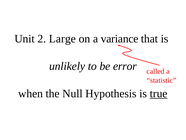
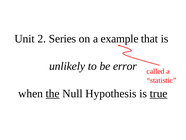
Large: Large -> Series (62, 39)
variance: variance -> example (120, 39)
the underline: none -> present (53, 93)
